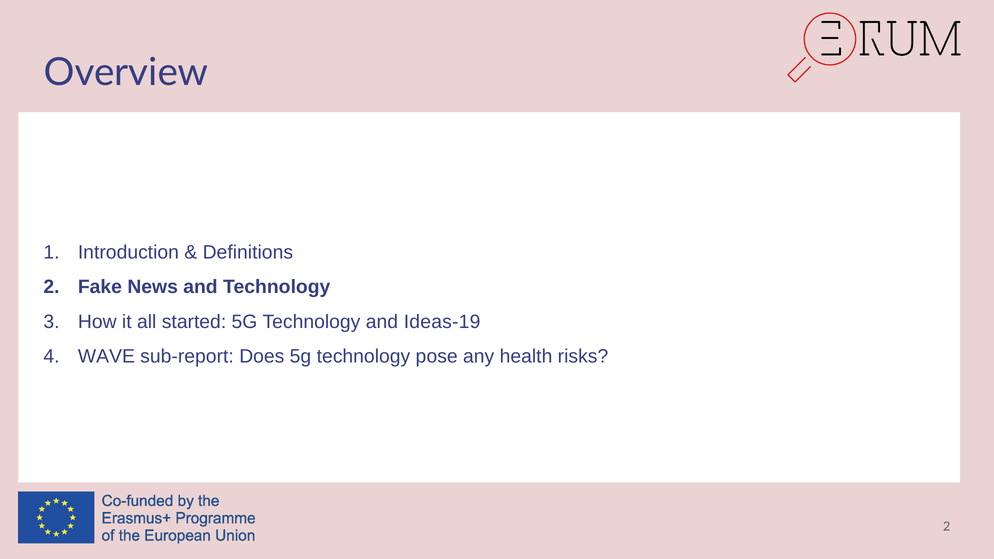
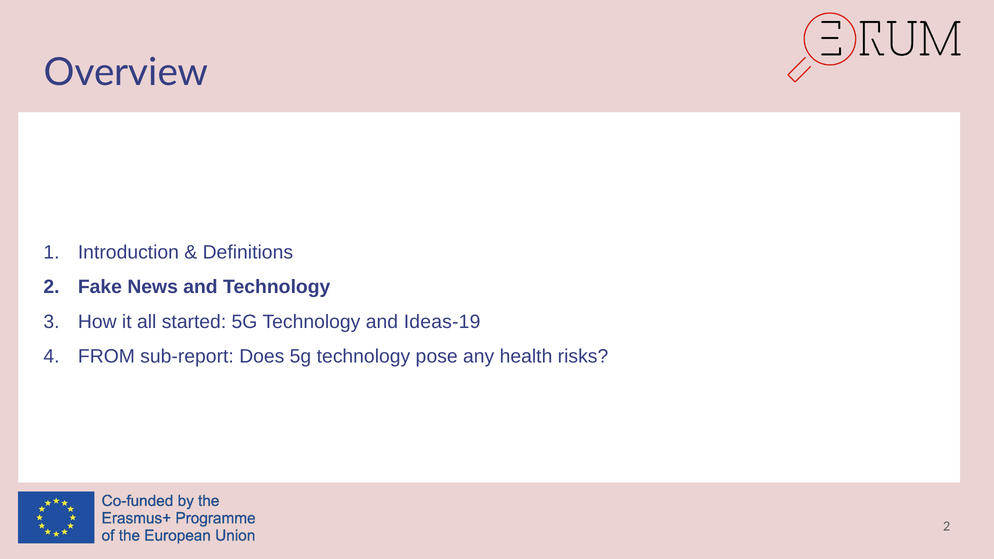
WAVE: WAVE -> FROM (106, 357)
